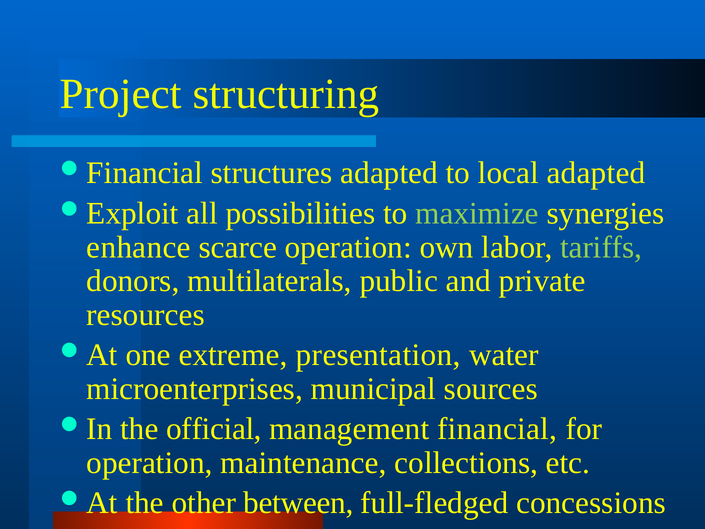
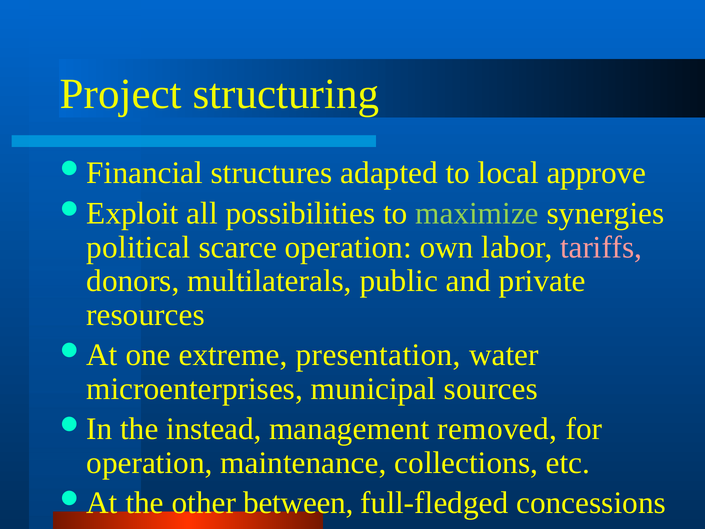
local adapted: adapted -> approve (596, 173)
enhance: enhance -> political (139, 247)
tariffs colour: light green -> pink (601, 247)
official: official -> instead (214, 429)
financial: financial -> removed (497, 429)
